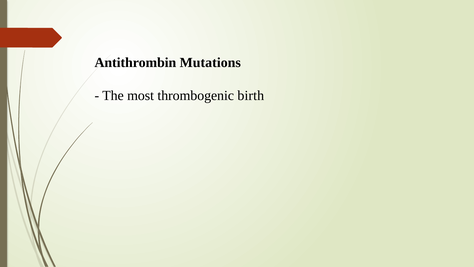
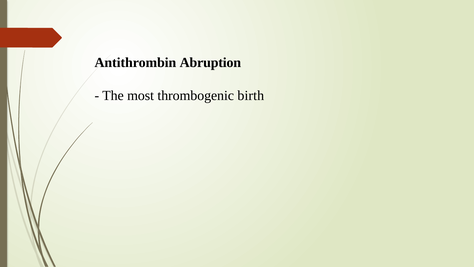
Mutations: Mutations -> Abruption (210, 62)
